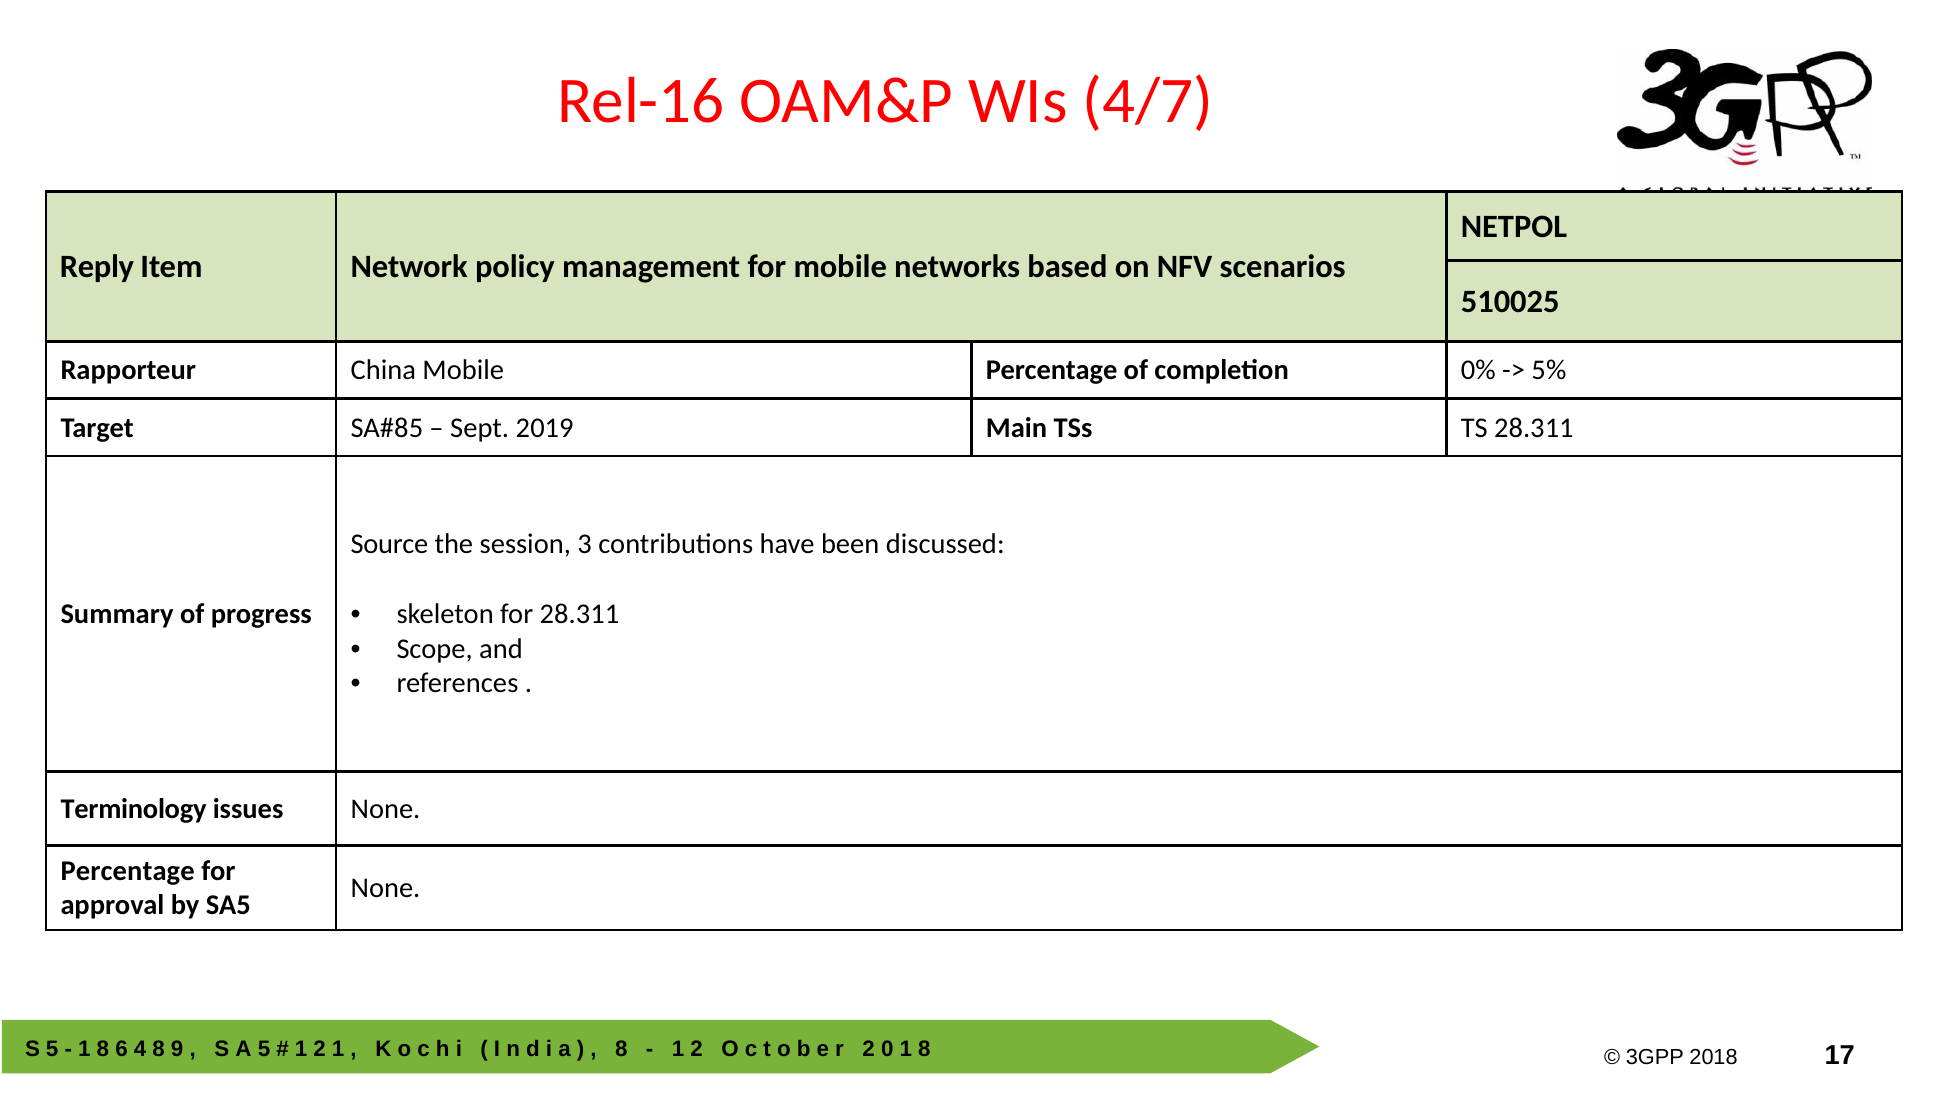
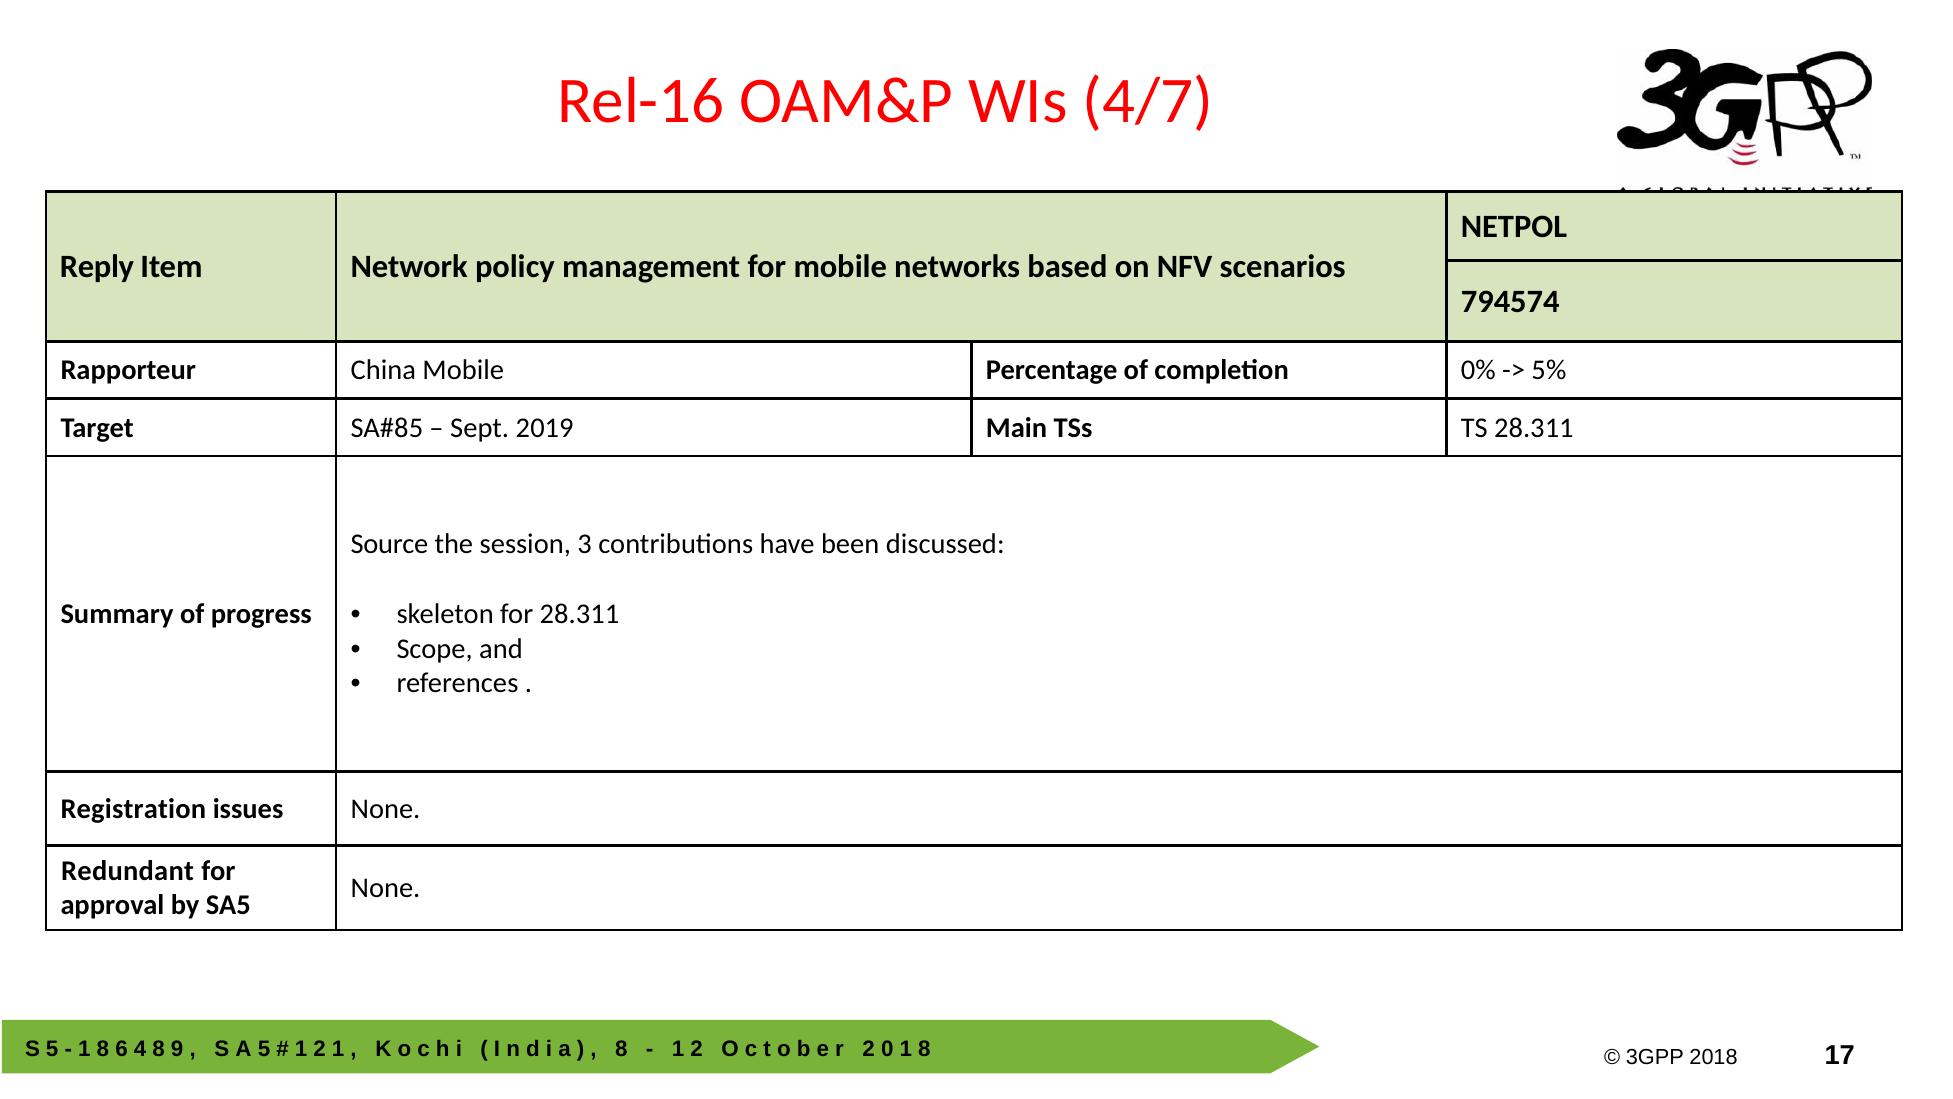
510025: 510025 -> 794574 (1510, 301)
Terminology: Terminology -> Registration (133, 809)
Percentage: Percentage -> Redundant (128, 870)
